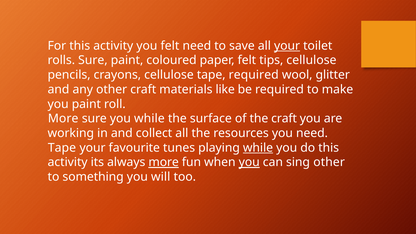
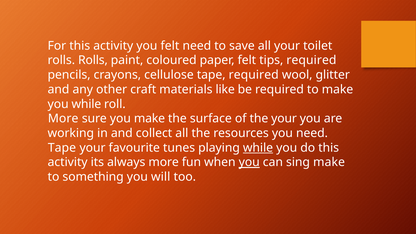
your underline: present -> none (287, 46)
rolls Sure: Sure -> Rolls (93, 60)
tips cellulose: cellulose -> required (311, 60)
you paint: paint -> while (86, 104)
you while: while -> make (150, 119)
the craft: craft -> your (284, 119)
more underline: present -> none (164, 162)
sing other: other -> make (329, 162)
